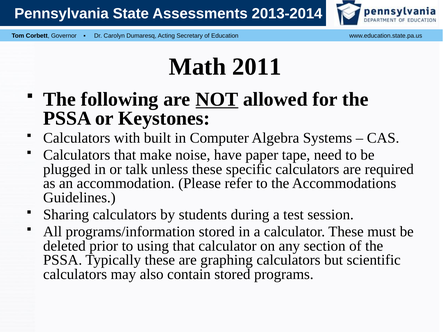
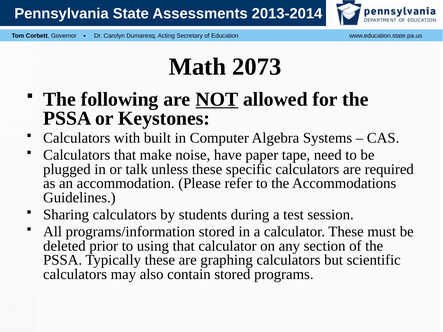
2011: 2011 -> 2073 (257, 67)
